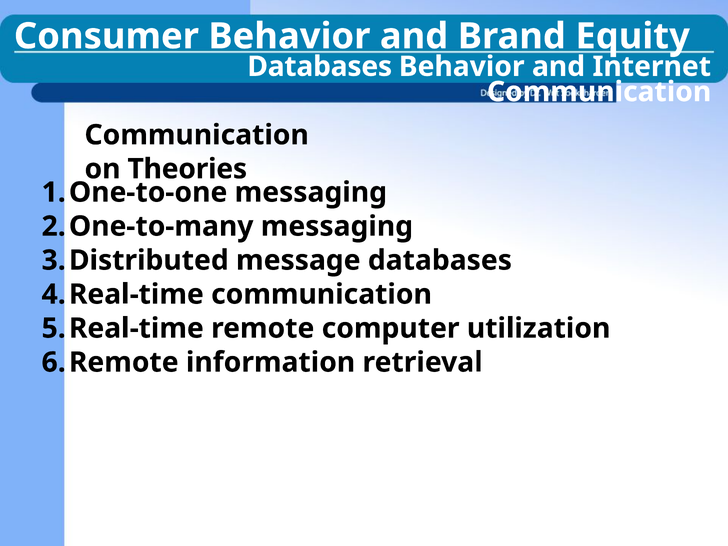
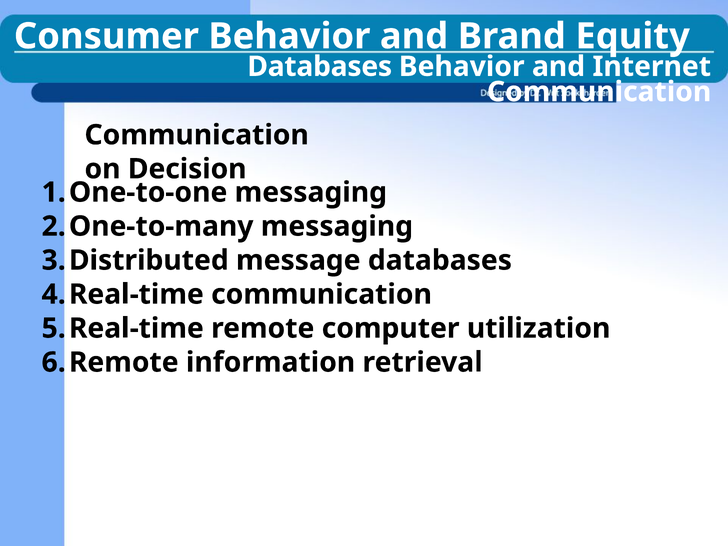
Theories: Theories -> Decision (187, 169)
